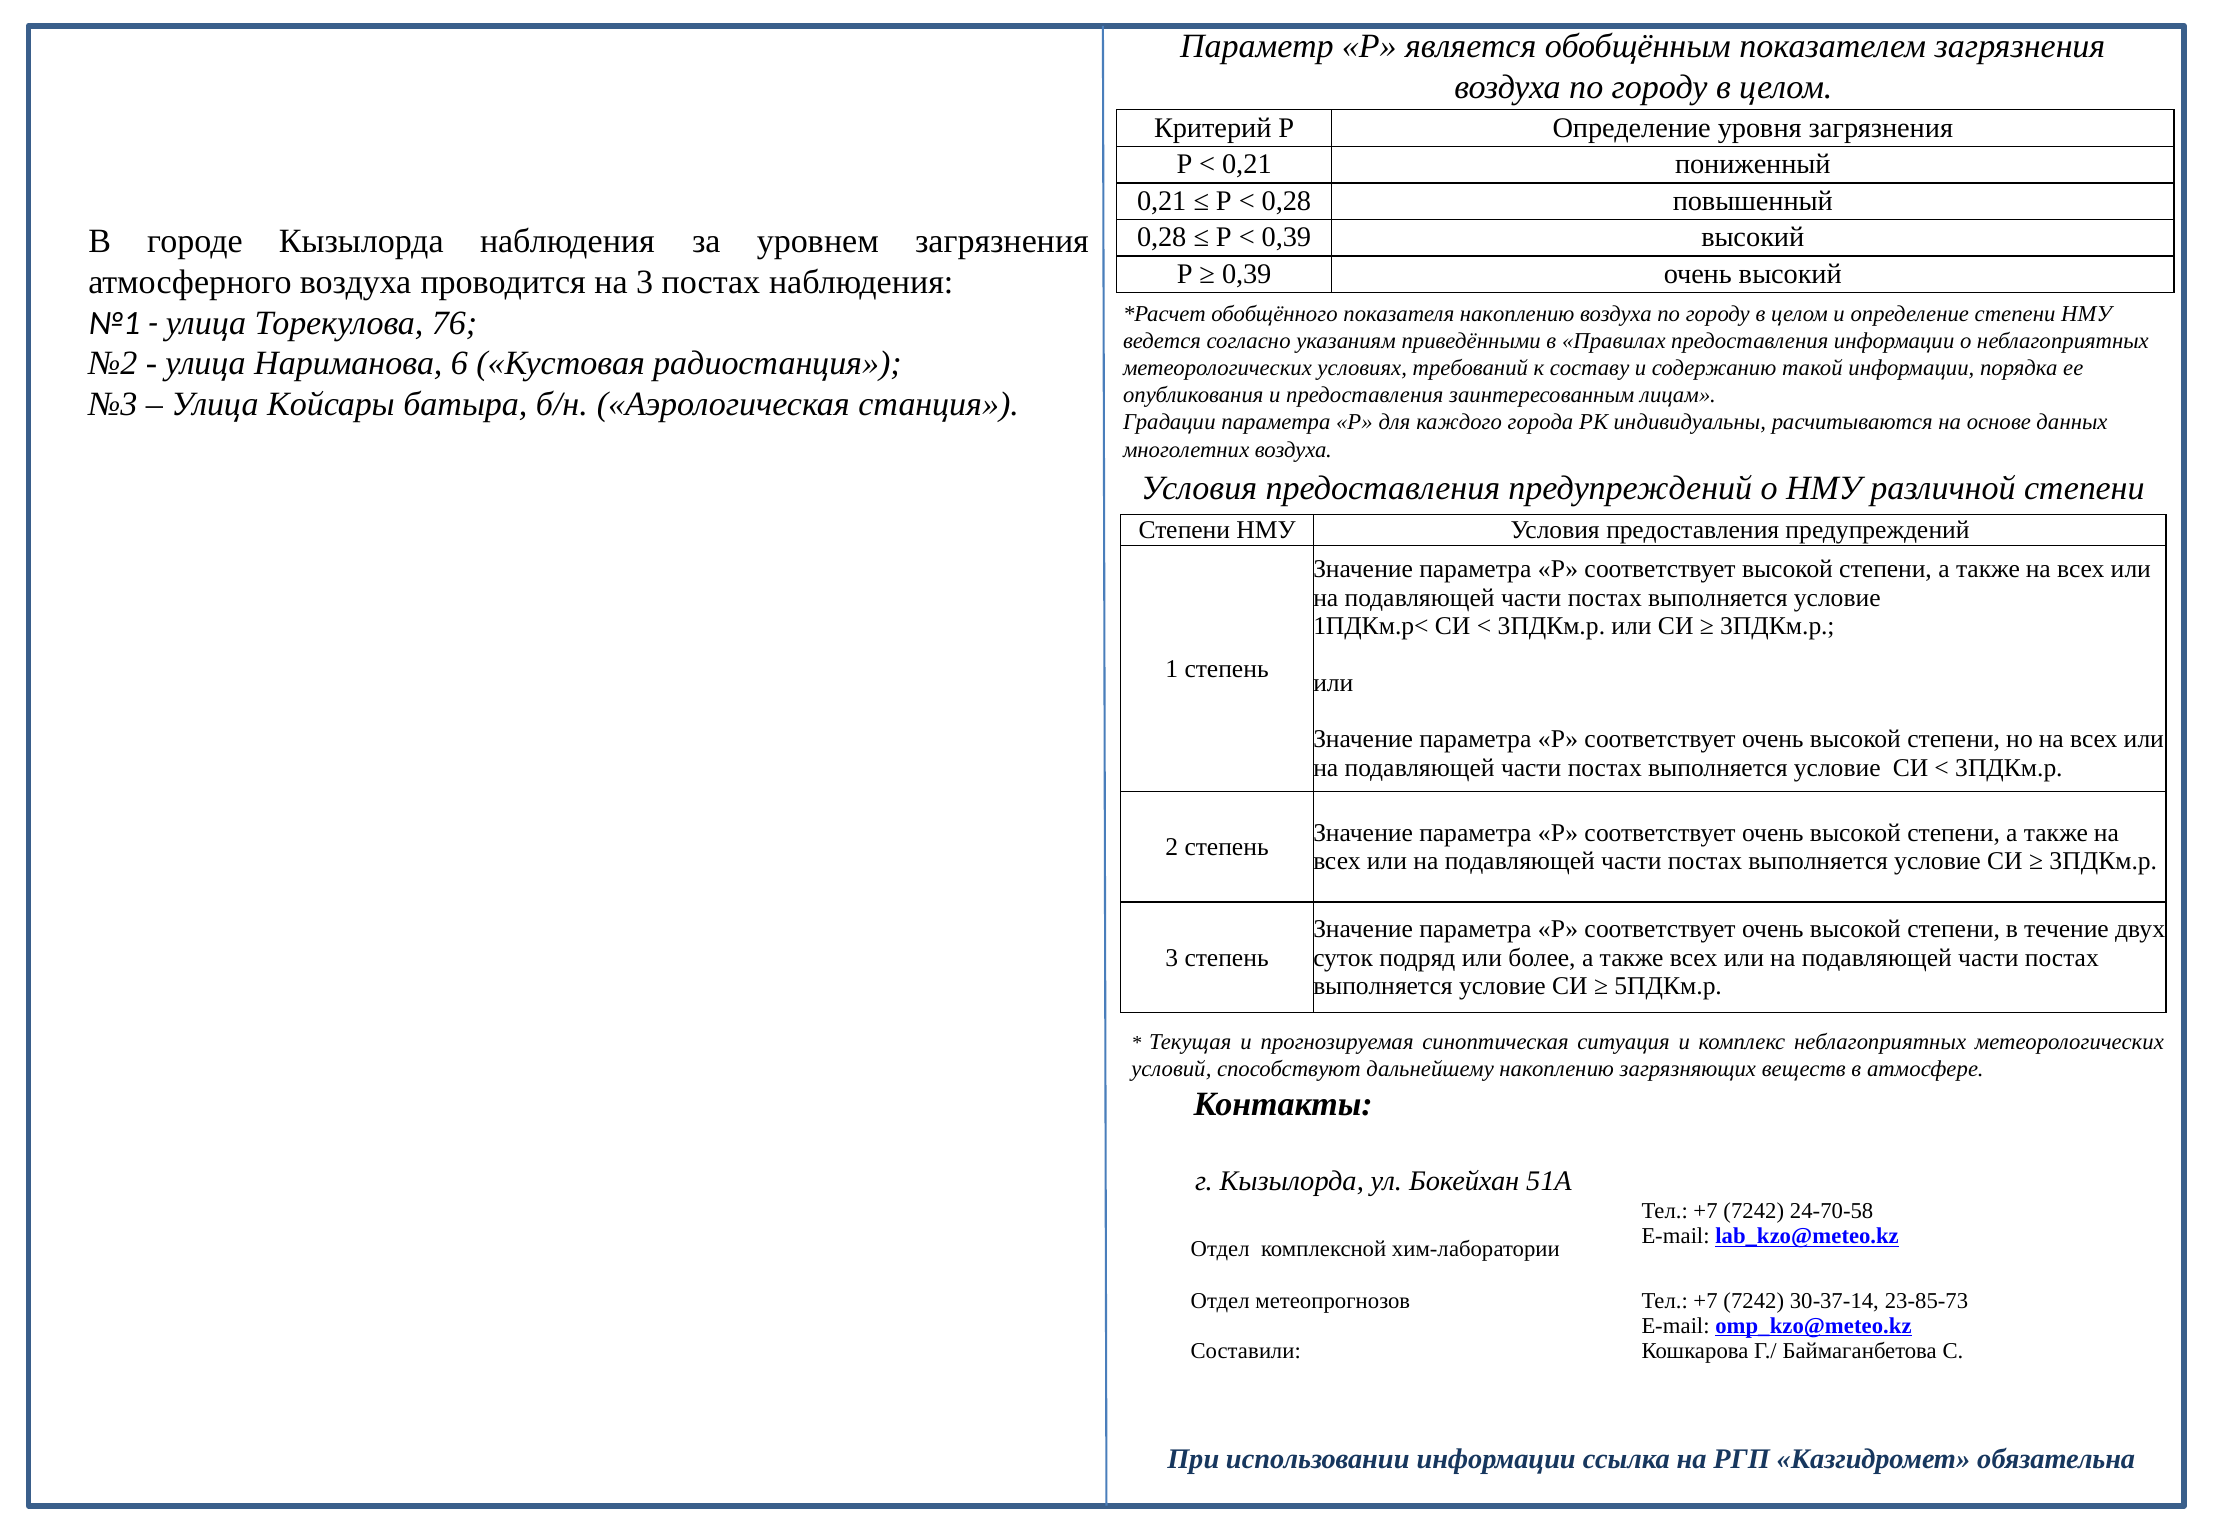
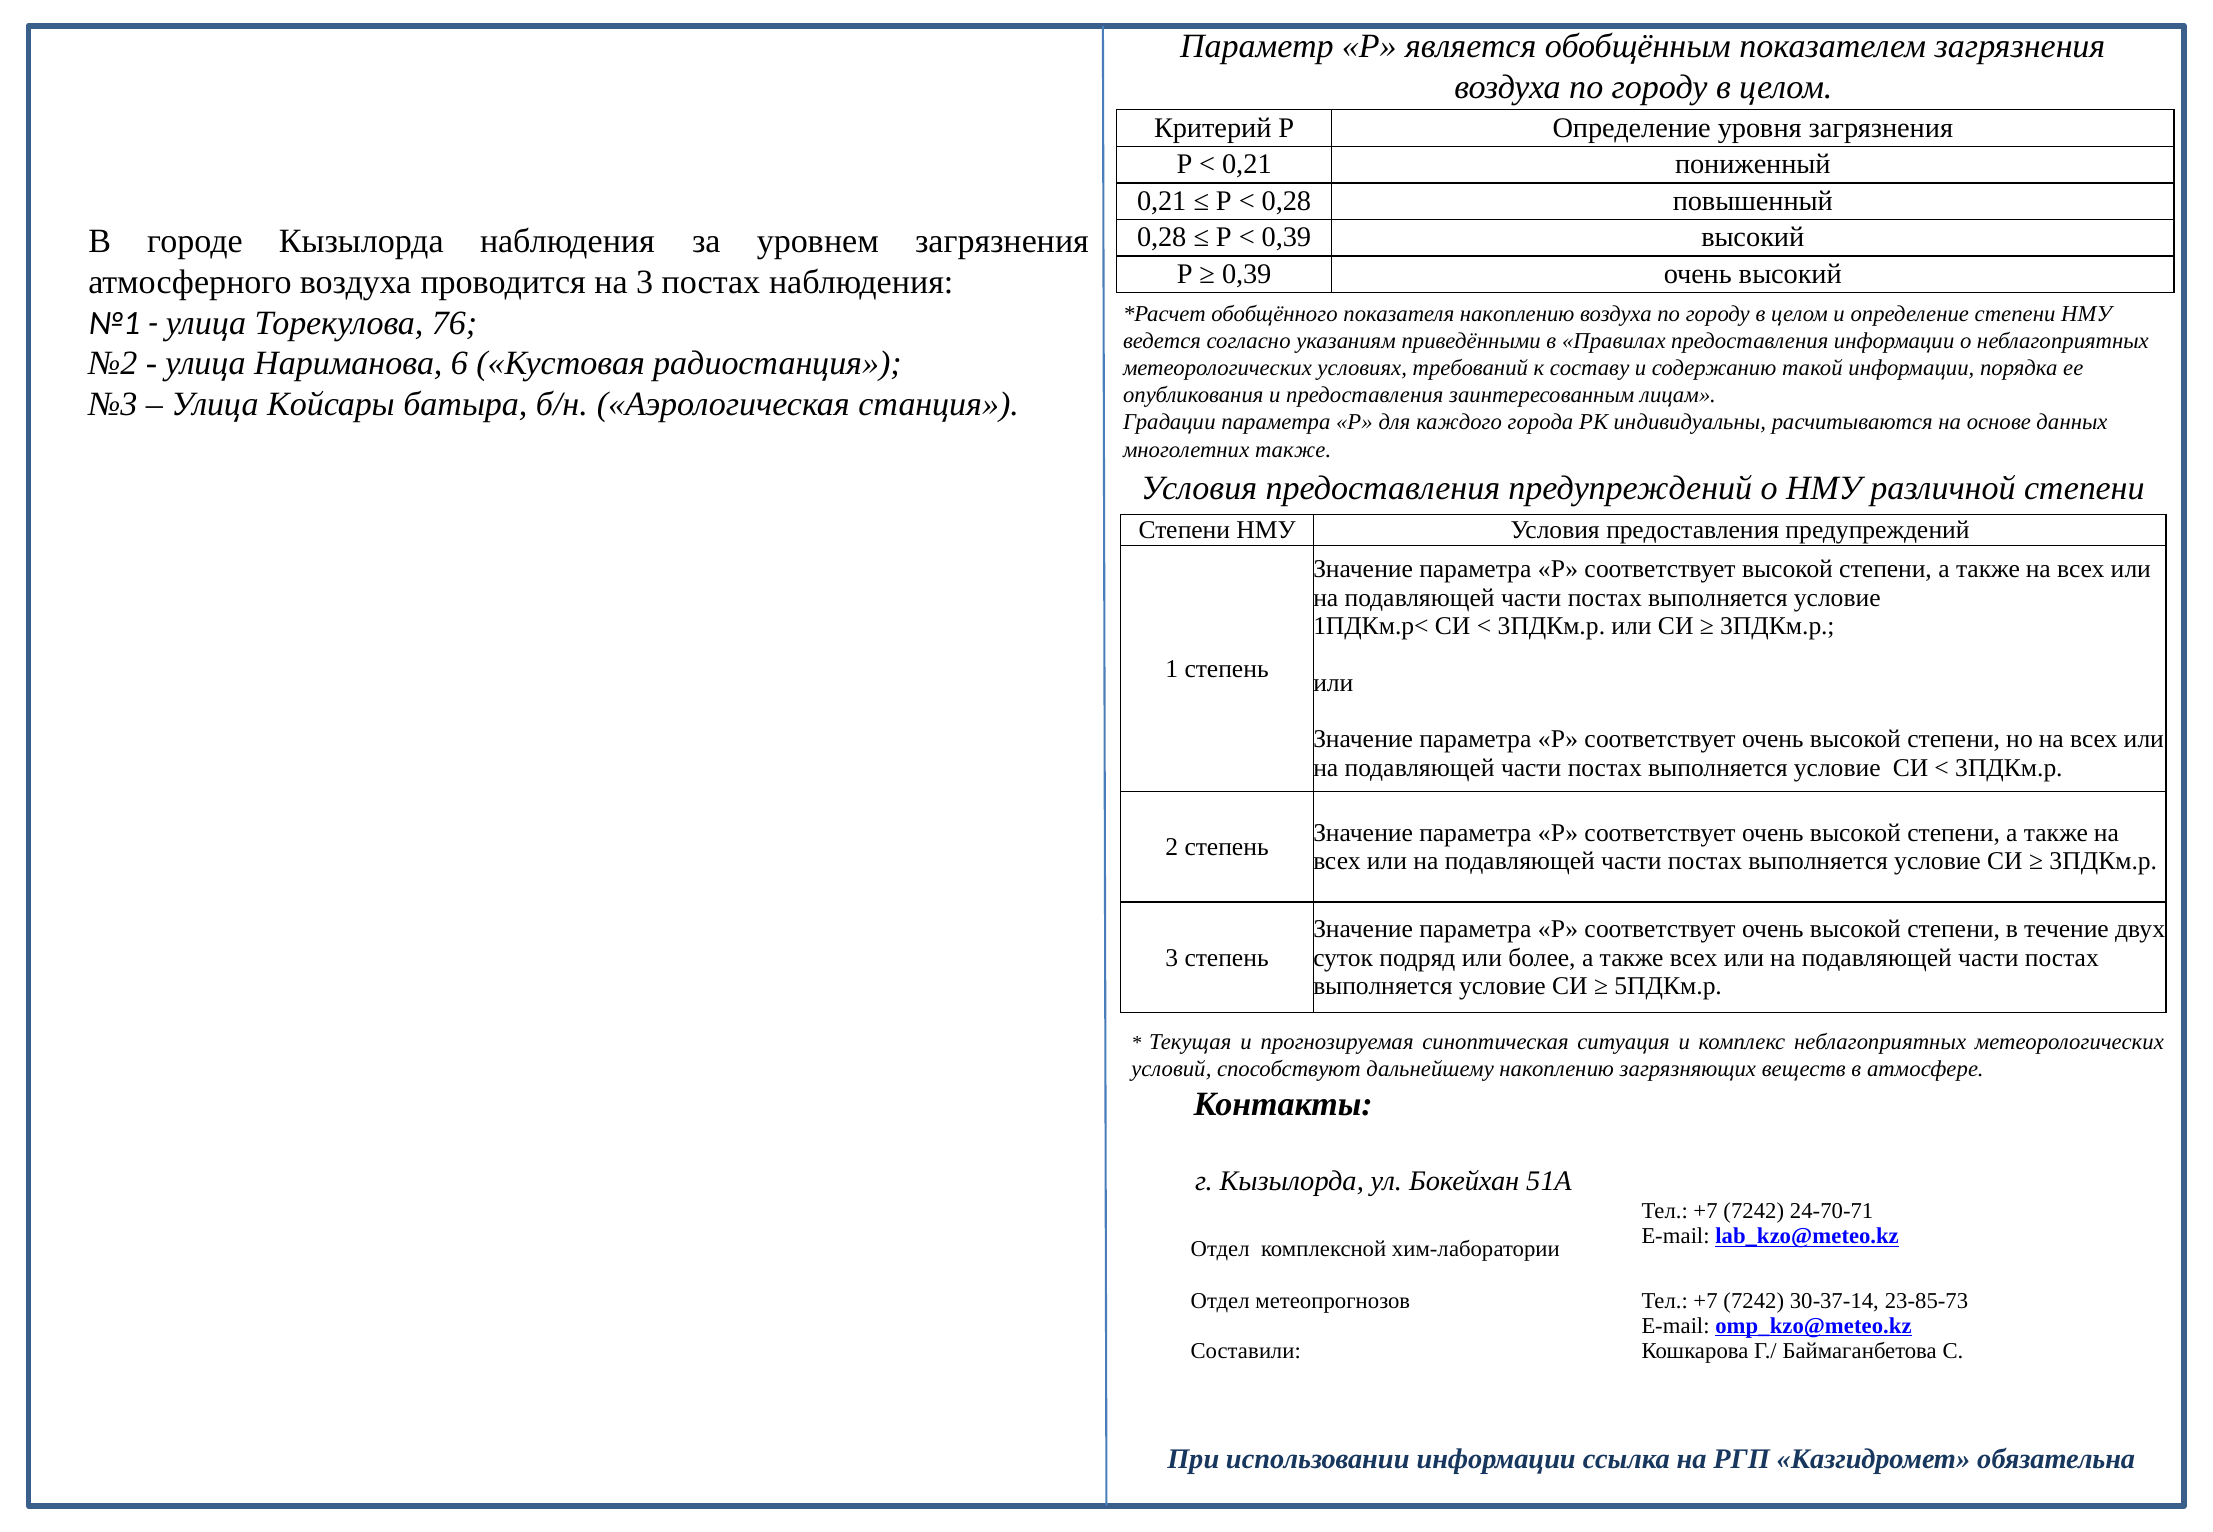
многолетних воздуха: воздуха -> также (1293, 450)
24-70-58: 24-70-58 -> 24-70-71 (1832, 1211)
